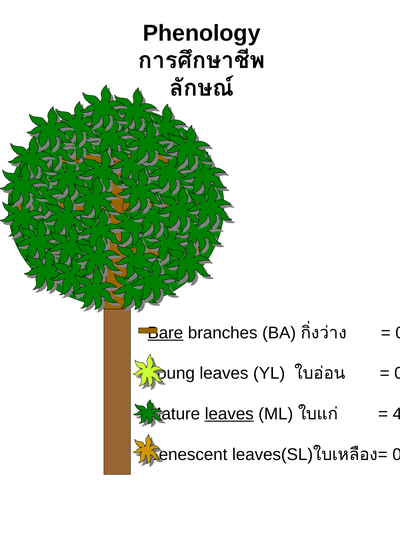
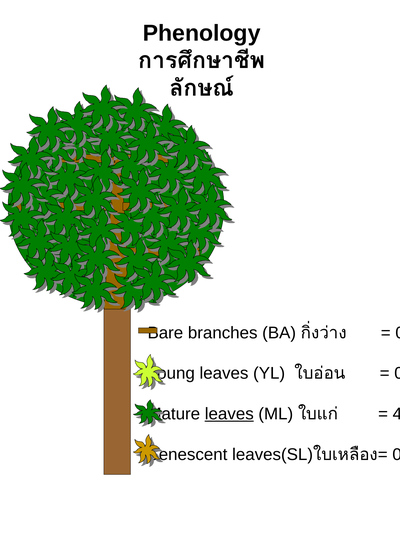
Bare underline: present -> none (165, 333)
